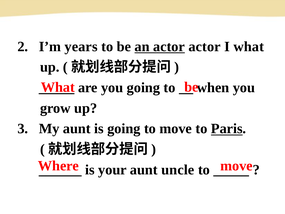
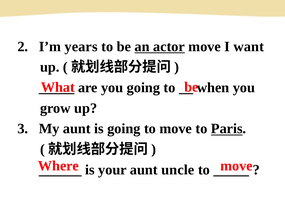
actor actor: actor -> move (205, 46)
I what: what -> want (249, 46)
